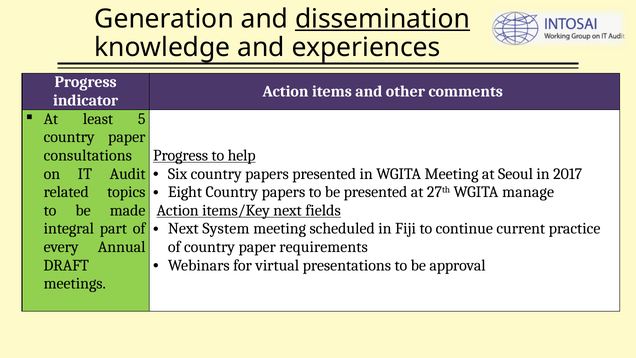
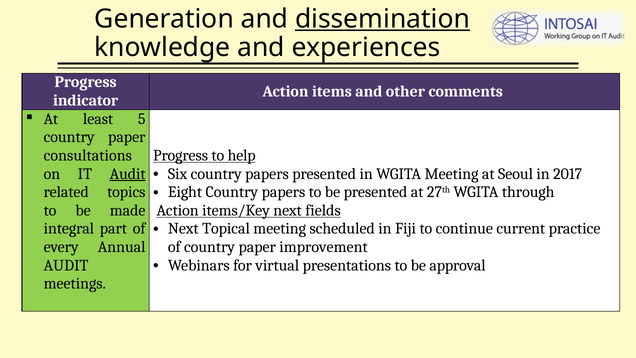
Audit underline: none -> present (128, 174)
manage: manage -> through (528, 192)
System: System -> Topical (226, 228)
requirements: requirements -> improvement (324, 247)
DRAFT: DRAFT -> AUDIT (66, 265)
